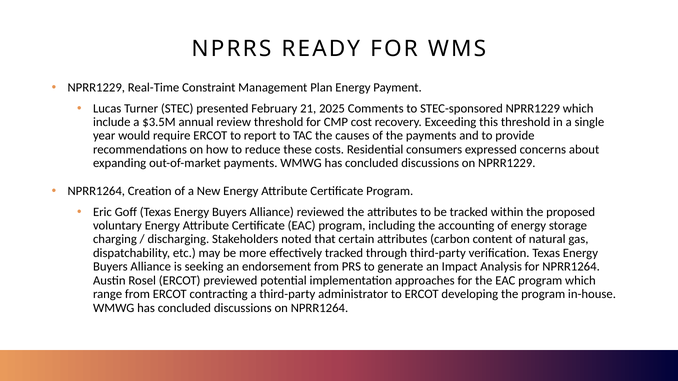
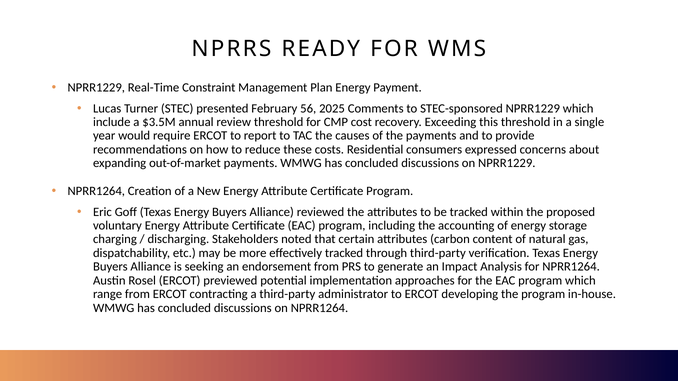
21: 21 -> 56 (308, 108)
